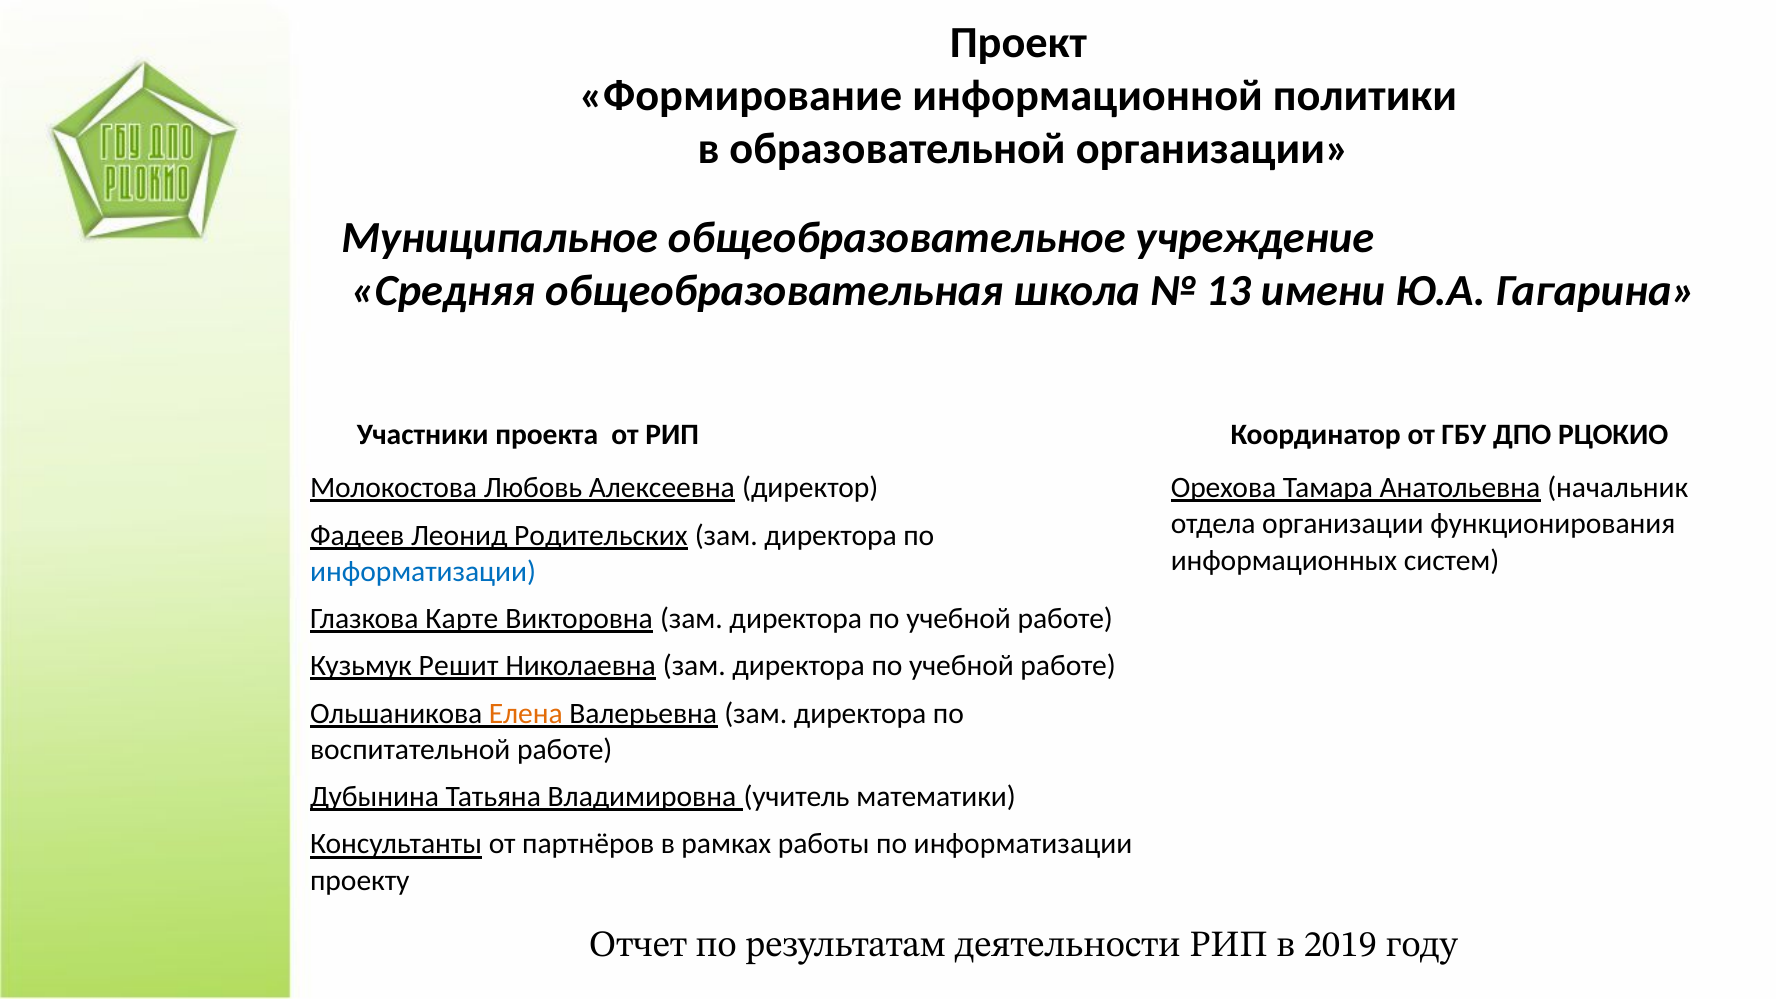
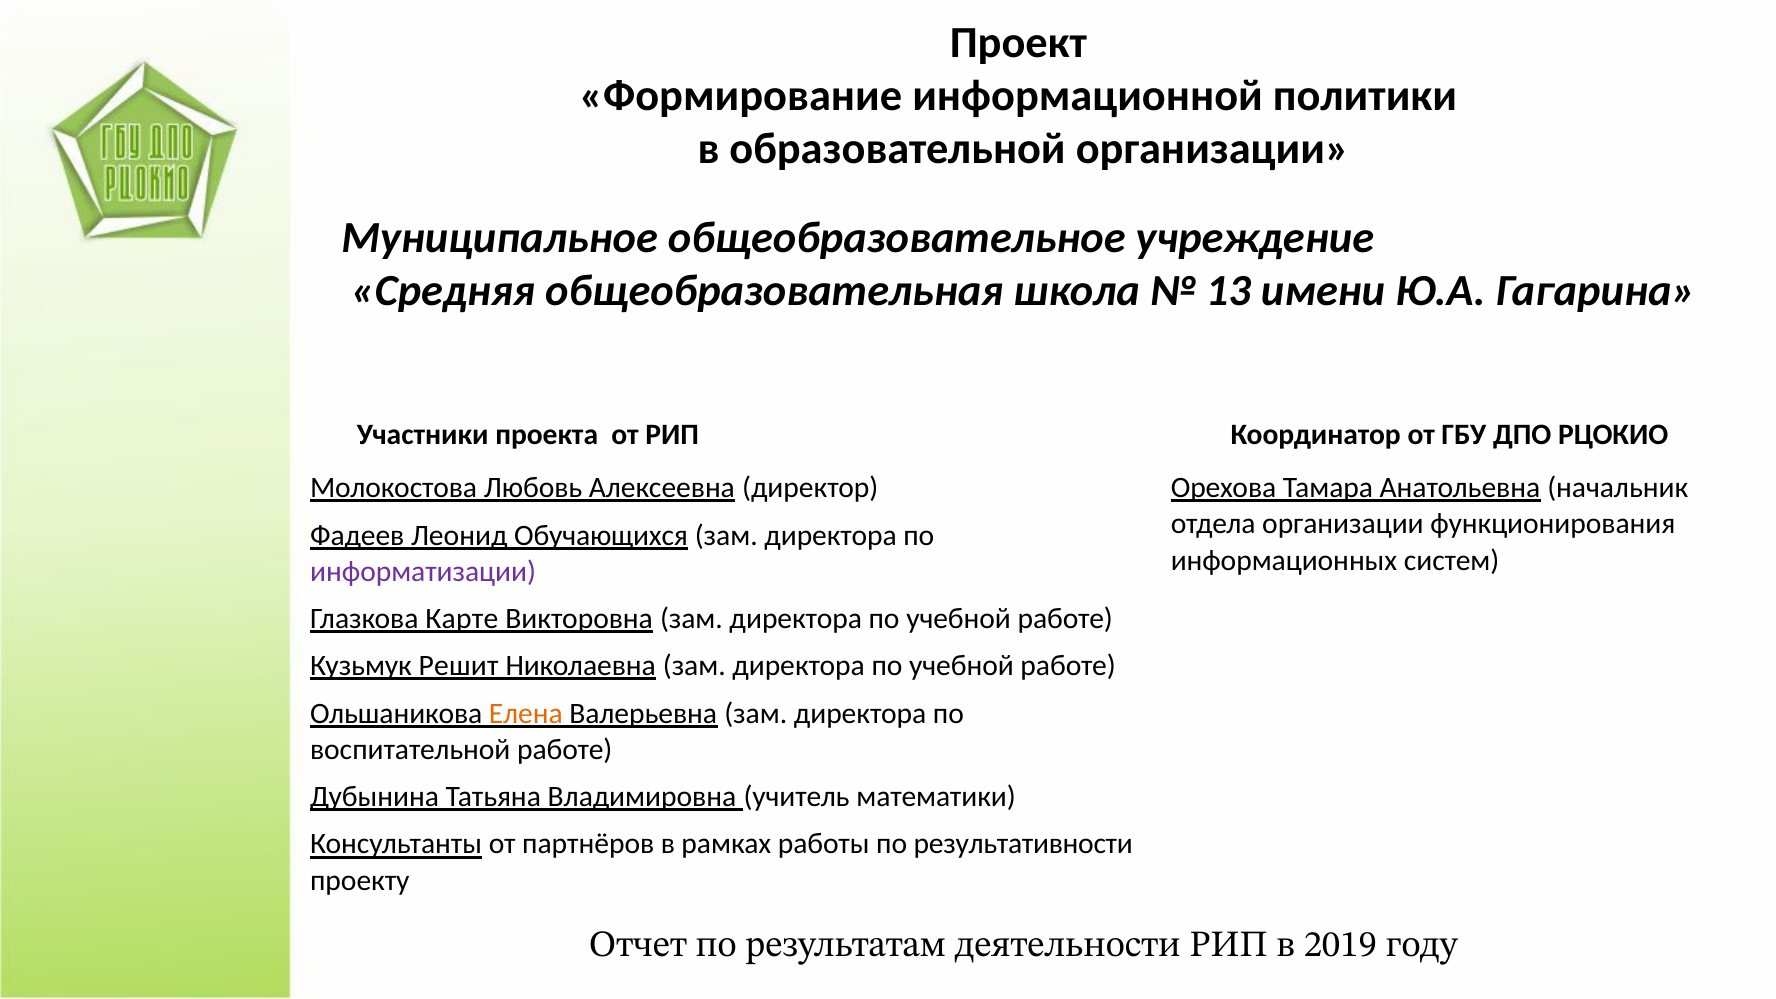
Родительских: Родительских -> Обучающихся (601, 535)
информатизации colour: blue -> purple (423, 571)
работы по информатизации: информатизации -> результативности (1023, 844)
